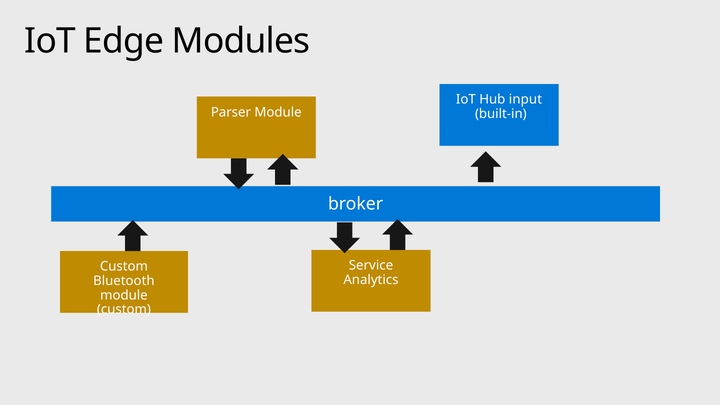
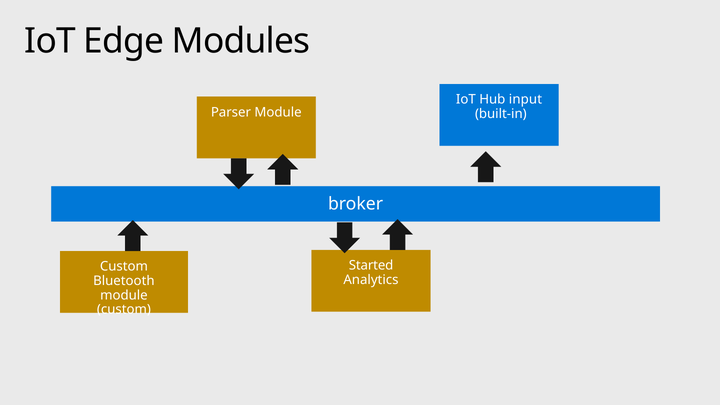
Service: Service -> Started (371, 265)
